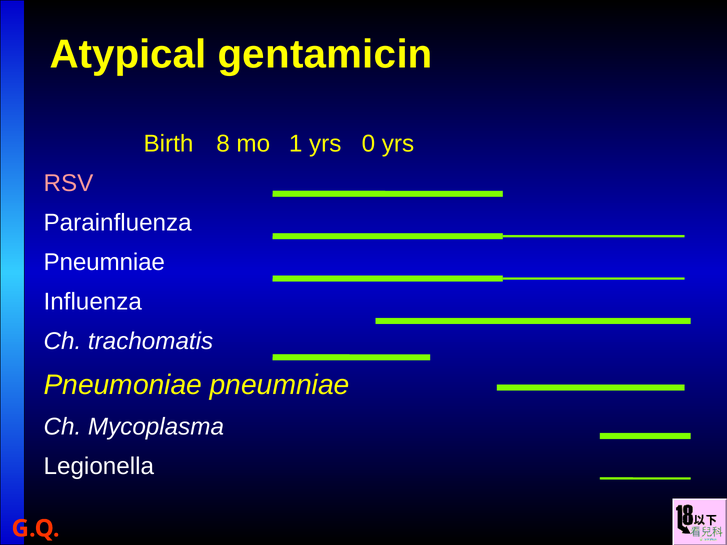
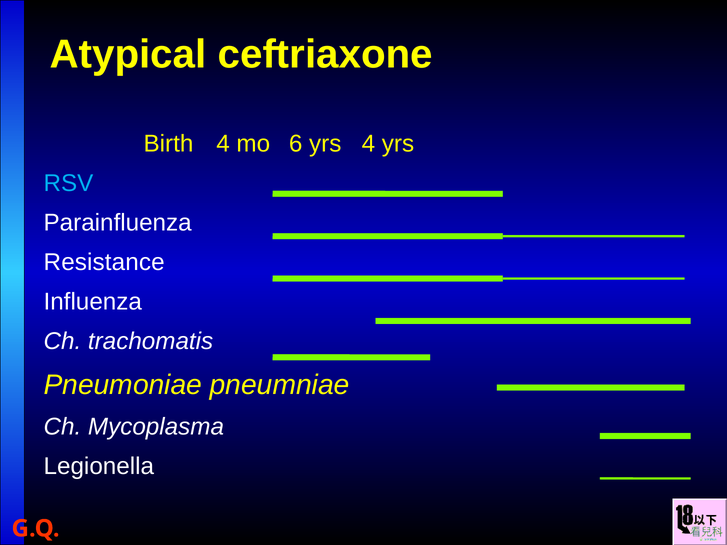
gentamicin: gentamicin -> ceftriaxone (325, 54)
Birth 8: 8 -> 4 (223, 144)
1: 1 -> 6 (296, 144)
yrs 0: 0 -> 4 (368, 144)
RSV colour: pink -> light blue (68, 183)
Pneumniae: Pneumniae -> Resistance (104, 262)
